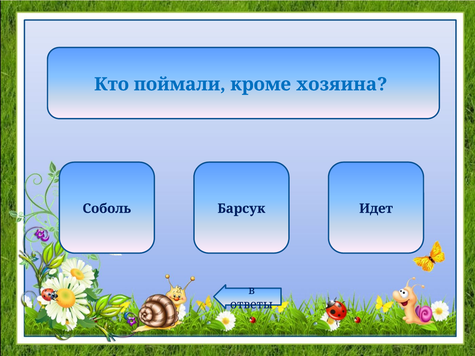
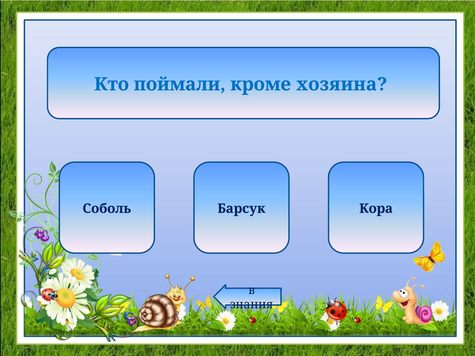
Идет: Идет -> Кора (376, 209)
ответы: ответы -> знания (252, 305)
